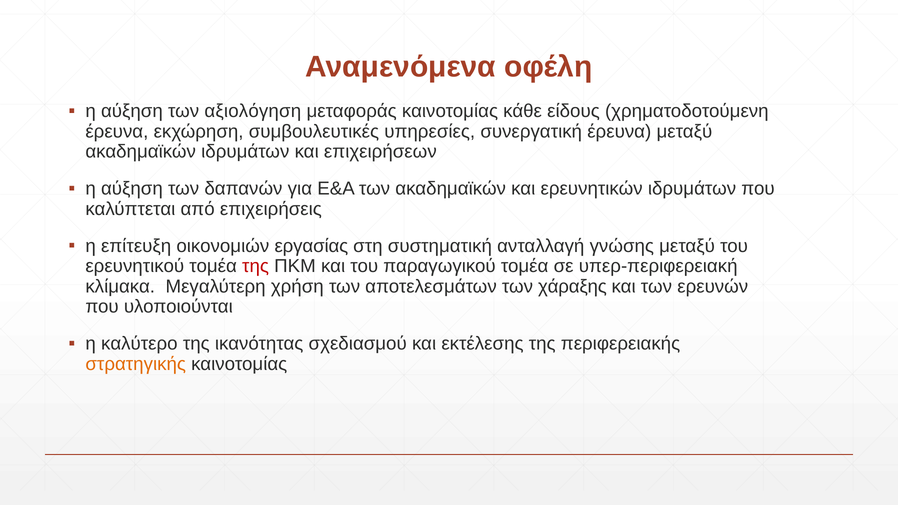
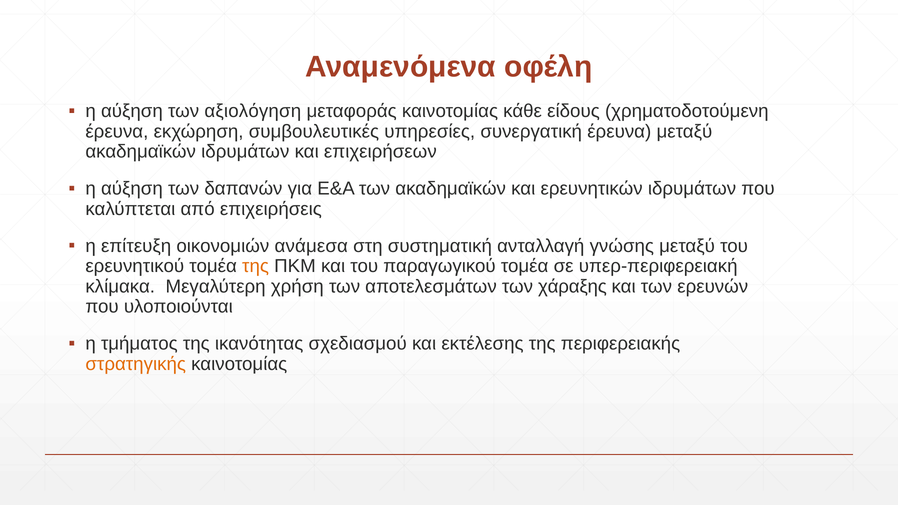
εργασίας: εργασίας -> ανάμεσα (311, 246)
της colour: red -> orange (256, 266)
καλύτερο: καλύτερο -> τμήματος (139, 344)
